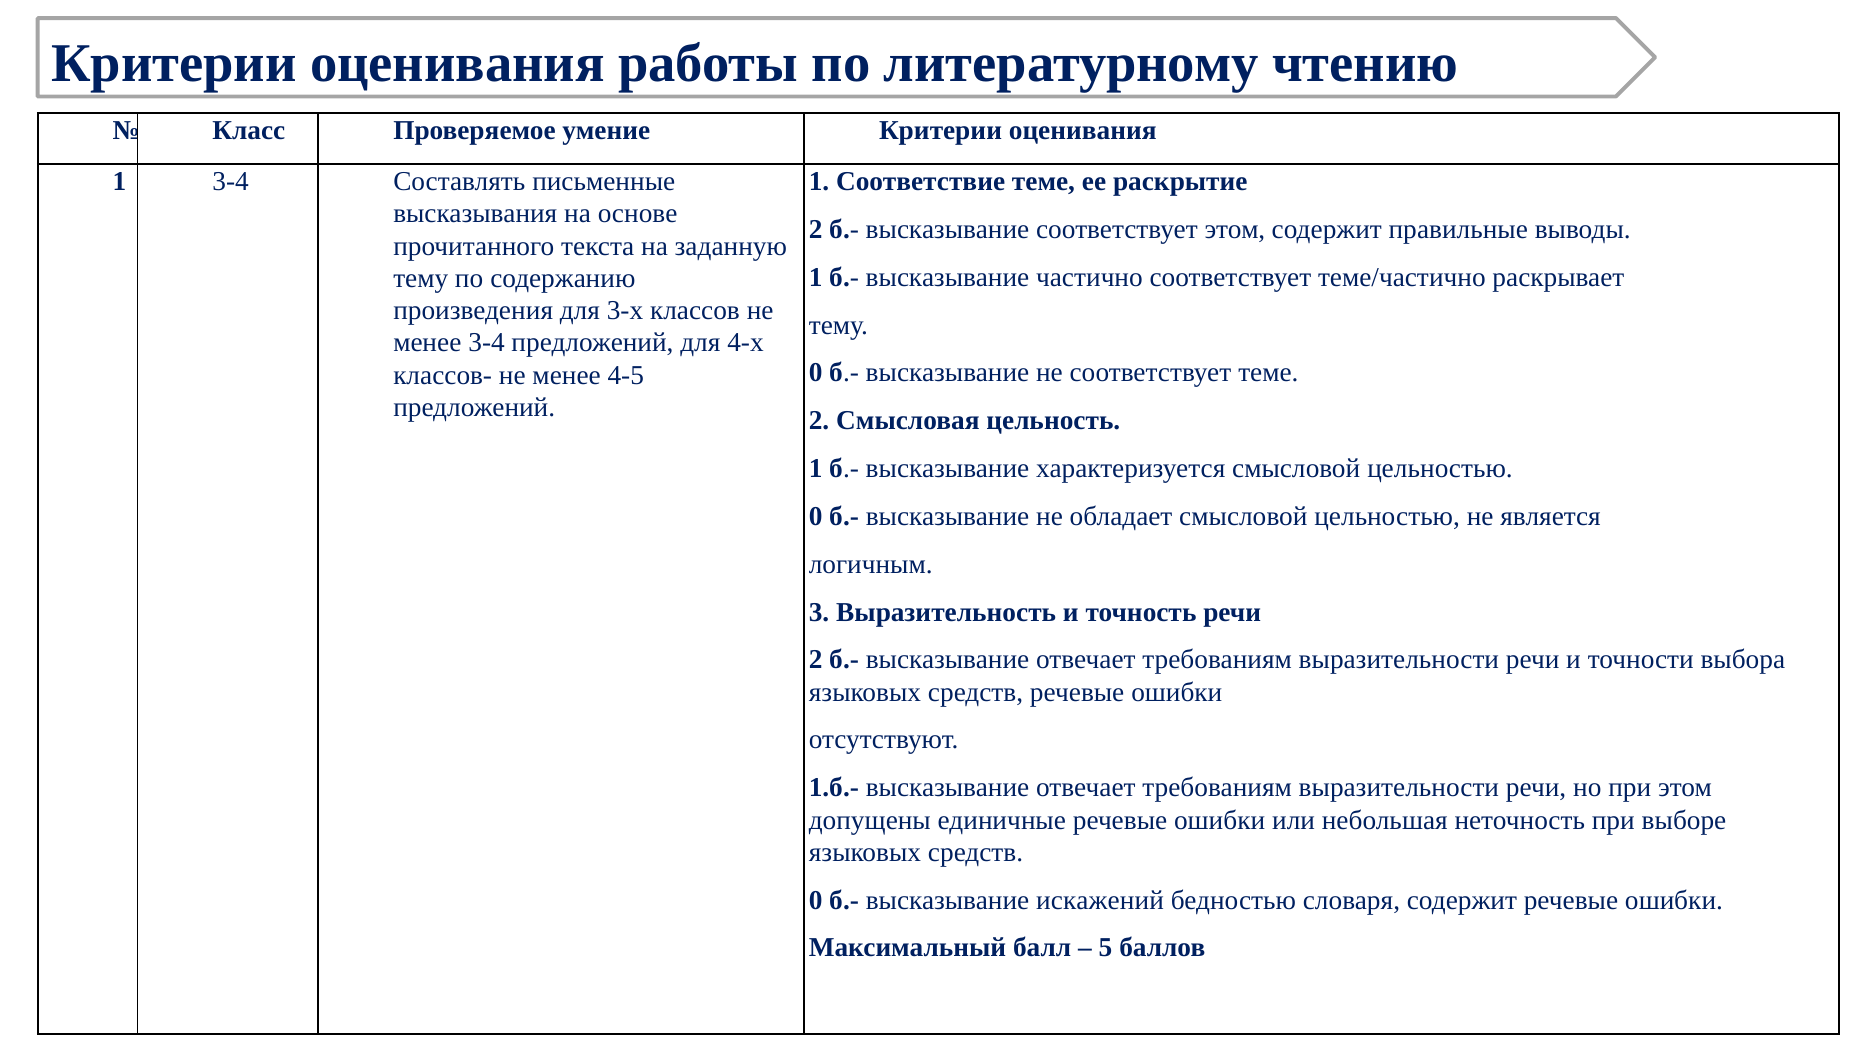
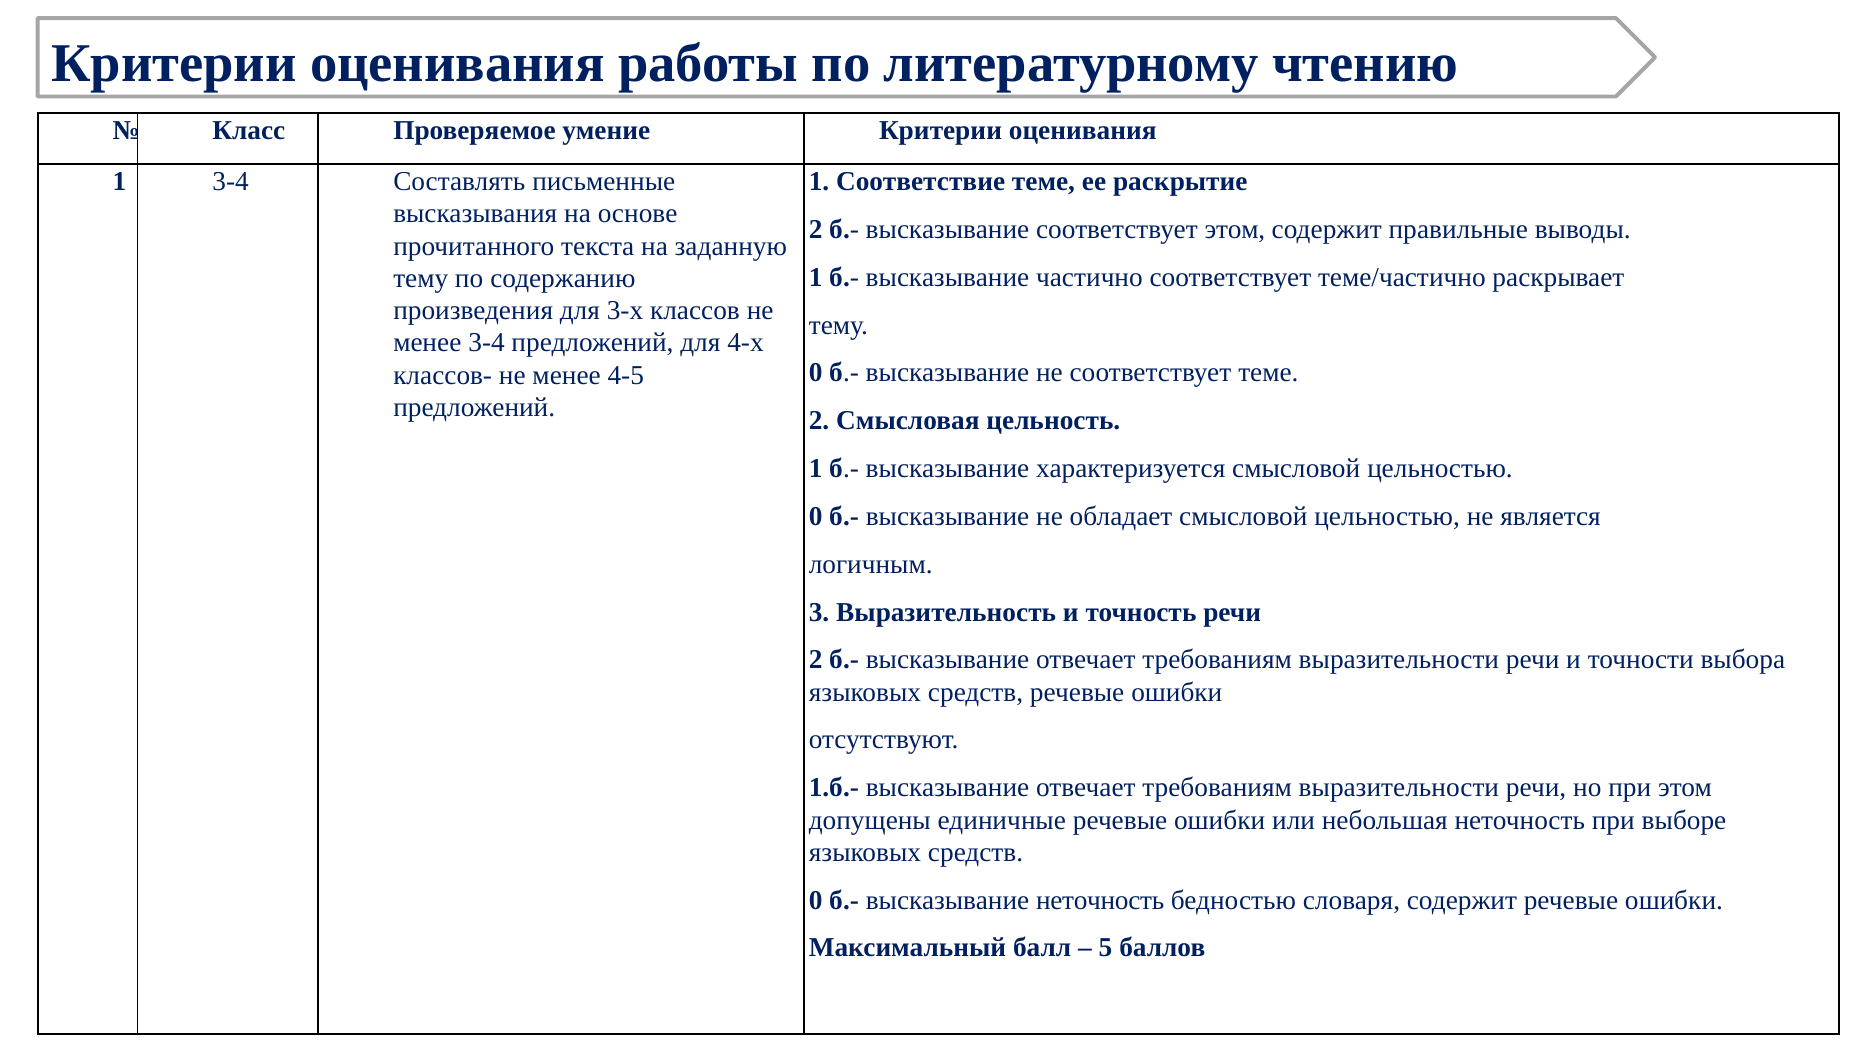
высказывание искажений: искажений -> неточность (1100, 900)
